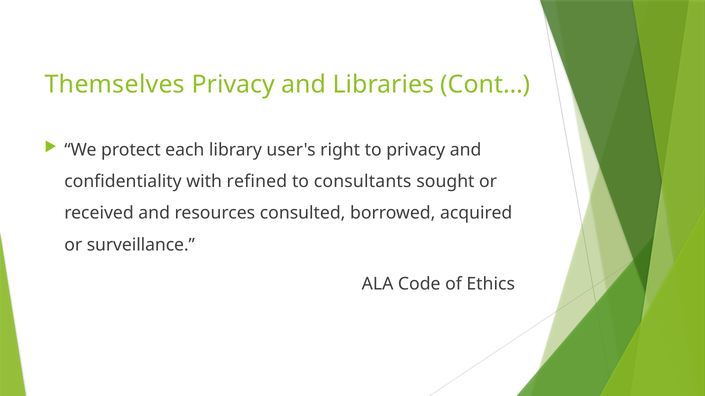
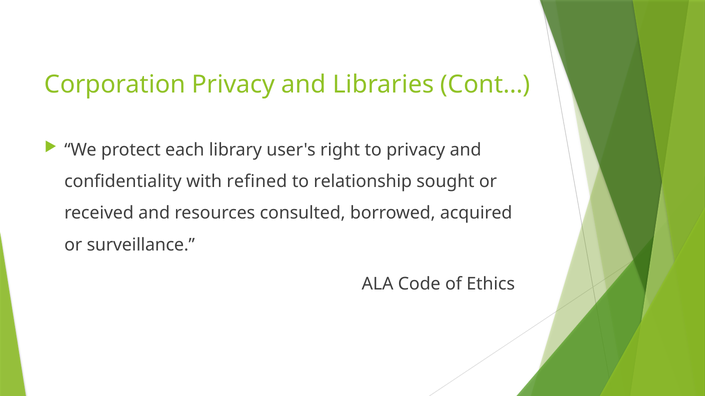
Themselves: Themselves -> Corporation (115, 85)
consultants: consultants -> relationship (363, 182)
